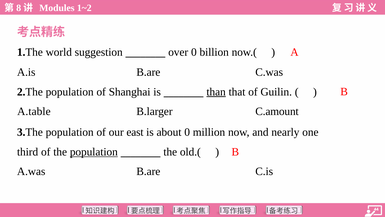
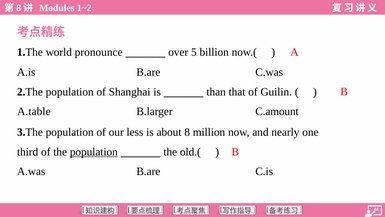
suggestion: suggestion -> pronounce (99, 52)
over 0: 0 -> 5 (194, 52)
than underline: present -> none (216, 92)
east: east -> less (135, 132)
about 0: 0 -> 8 (187, 132)
